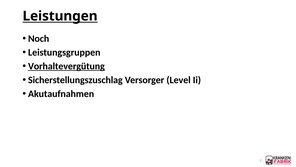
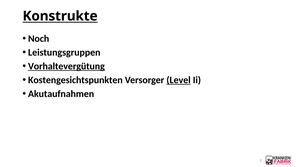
Leistungen: Leistungen -> Konstrukte (60, 16)
Sicherstellungszuschlag: Sicherstellungszuschlag -> Kostengesichtspunkten (75, 80)
Level underline: none -> present (179, 80)
